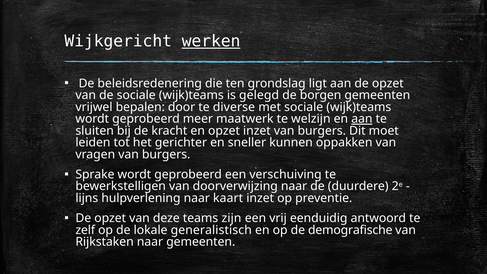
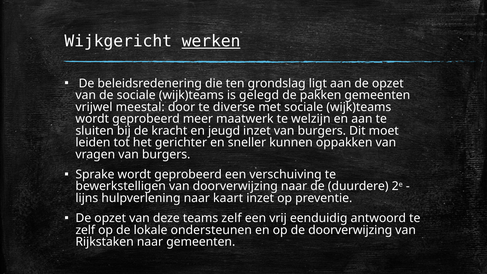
borgen: borgen -> pakken (321, 95)
bepalen: bepalen -> meestal (140, 107)
aan underline: present -> none (362, 119)
en opzet: opzet -> jeugd (224, 131)
teams zijn: zijn -> zelf (231, 218)
generalistisch: generalistisch -> ondersteunen (211, 230)
de demografische: demografische -> doorverwijzing (350, 230)
